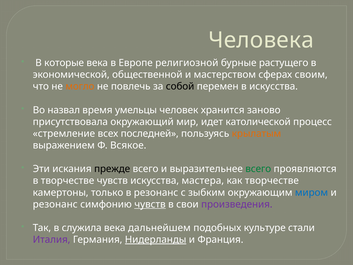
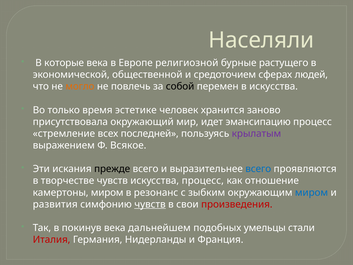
Человека: Человека -> Населяли (261, 40)
мастерством: мастерством -> средоточием (225, 75)
своим: своим -> людей (311, 75)
назвал: назвал -> только (64, 110)
умельцы: умельцы -> эстетике (136, 110)
католической: католической -> эмансипацию (258, 122)
крылатым colour: orange -> purple (256, 133)
всего colour: green -> blue (258, 169)
искусства мастера: мастера -> процесс (203, 181)
как творчестве: творчестве -> отношение (272, 181)
камертоны только: только -> миром (107, 192)
резонанс: резонанс -> развития (55, 204)
произведения colour: purple -> red (237, 204)
служила: служила -> покинув (82, 228)
культуре: культуре -> умельцы (265, 228)
Италия colour: purple -> red (52, 239)
Нидерланды underline: present -> none (156, 239)
